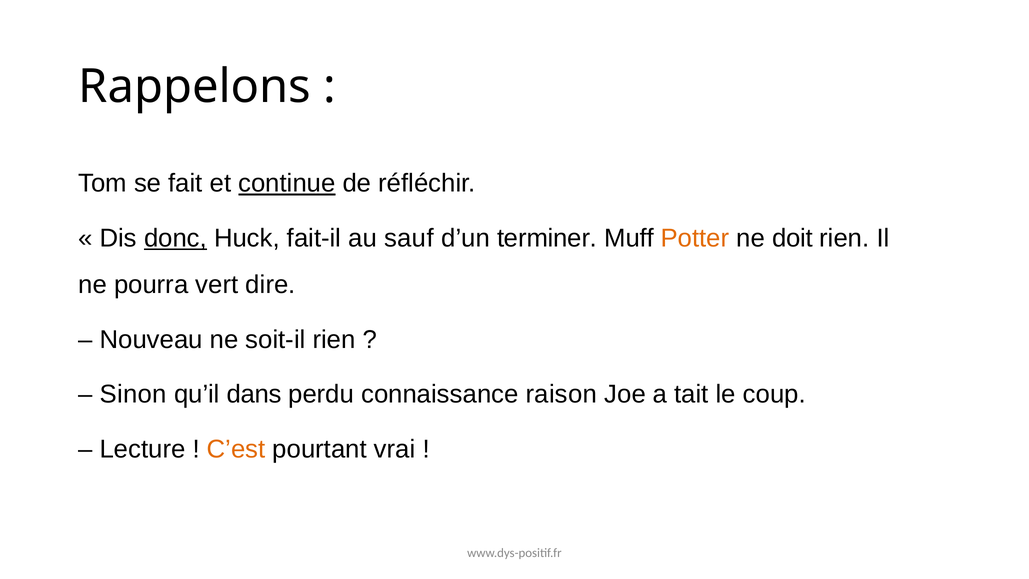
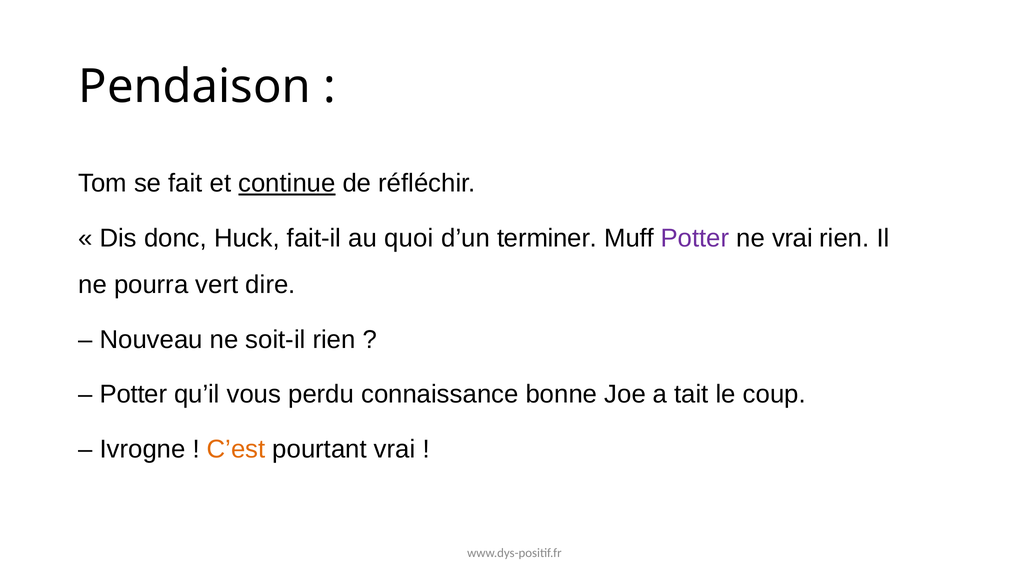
Rappelons: Rappelons -> Pendaison (195, 86)
donc underline: present -> none (175, 238)
sauf: sauf -> quoi (409, 238)
Potter colour: orange -> purple (695, 238)
ne doit: doit -> vrai (792, 238)
Sinon: Sinon -> Potter (133, 394)
dans: dans -> vous (254, 394)
raison: raison -> bonne (561, 394)
Lecture: Lecture -> Ivrogne (143, 449)
